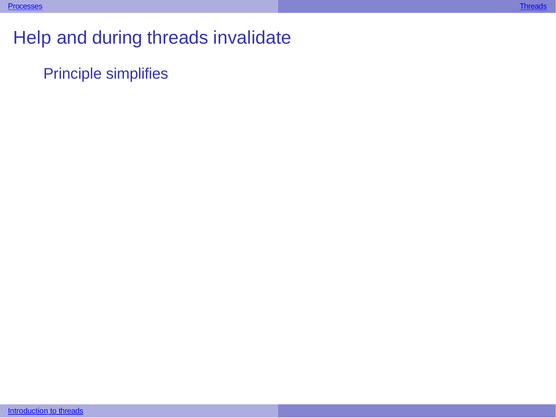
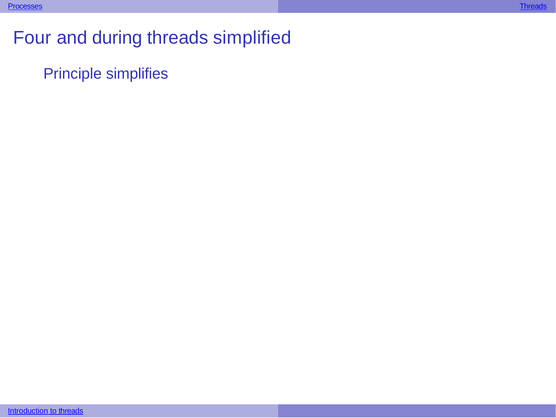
Help: Help -> Four (32, 38)
invalidate: invalidate -> simplified (252, 38)
